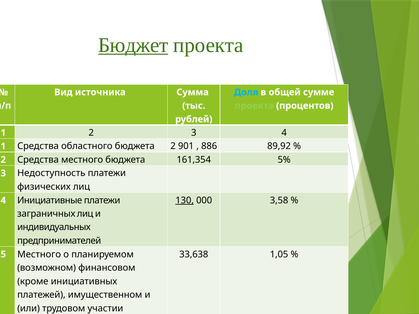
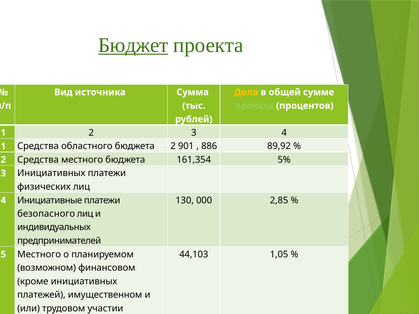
Доля colour: light blue -> yellow (246, 92)
3 Недоступность: Недоступность -> Инициативных (51, 173)
130 underline: present -> none (185, 200)
3,58: 3,58 -> 2,85 (279, 200)
заграничных: заграничных -> безопасного (46, 214)
33,638: 33,638 -> 44,103 (194, 254)
